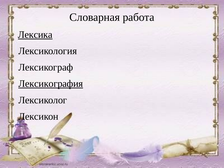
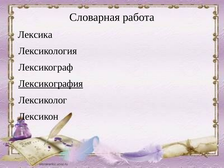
Лексика underline: present -> none (35, 35)
